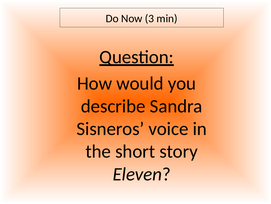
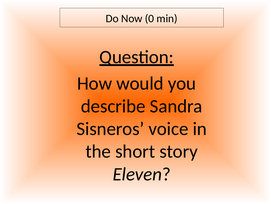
3: 3 -> 0 (150, 18)
